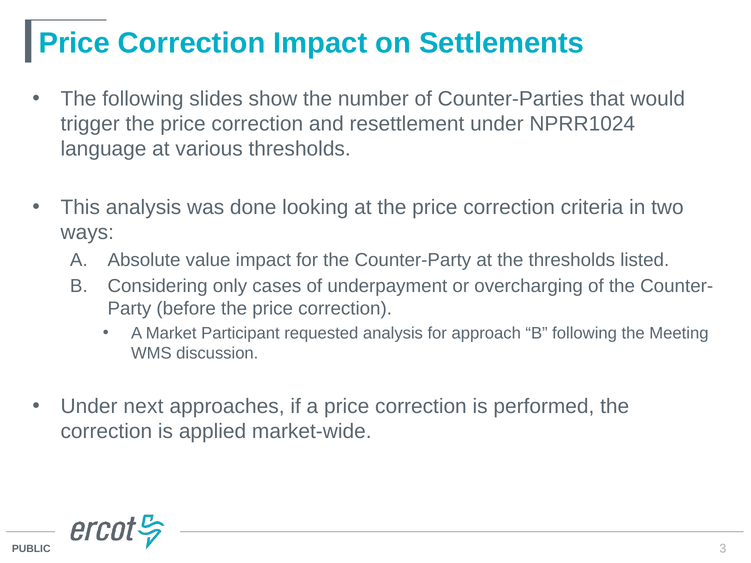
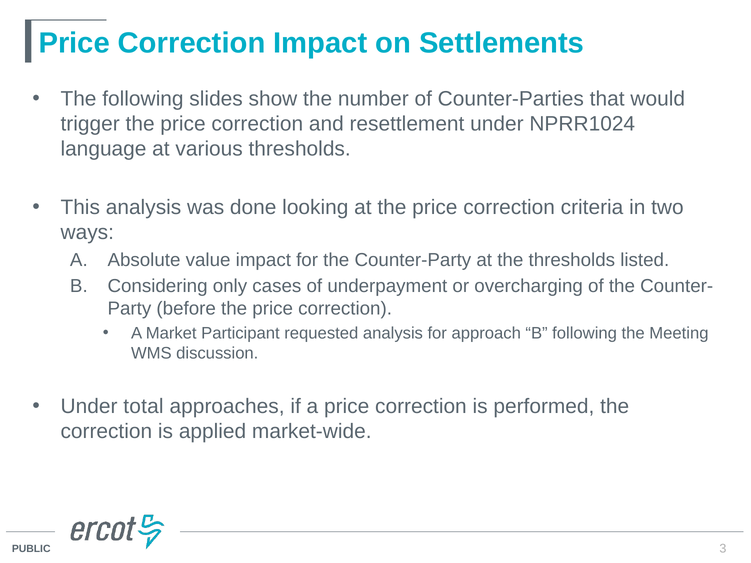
next: next -> total (143, 407)
